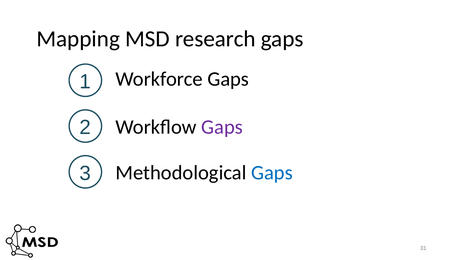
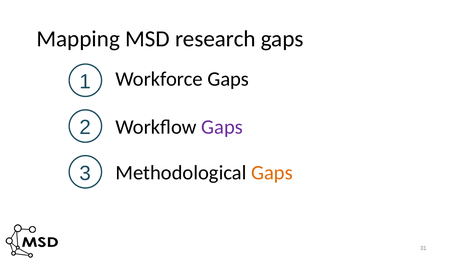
Gaps colour: blue -> orange (272, 173)
